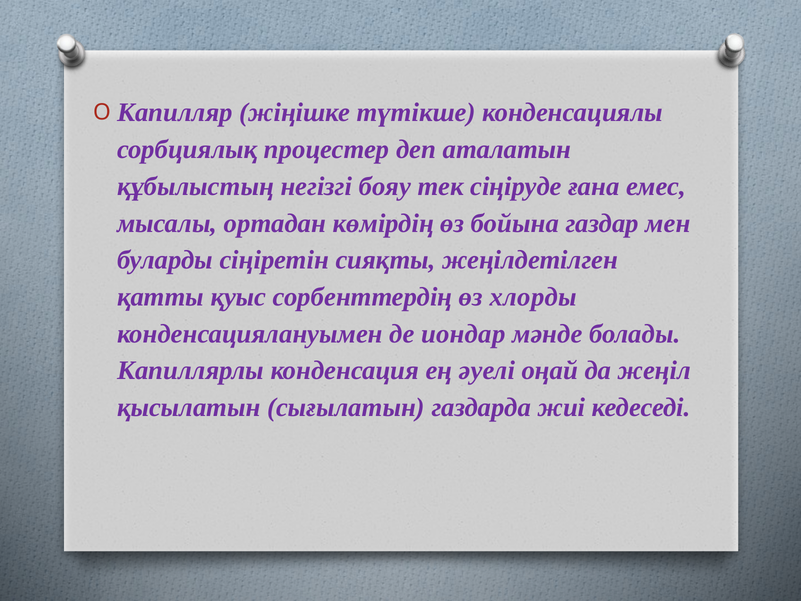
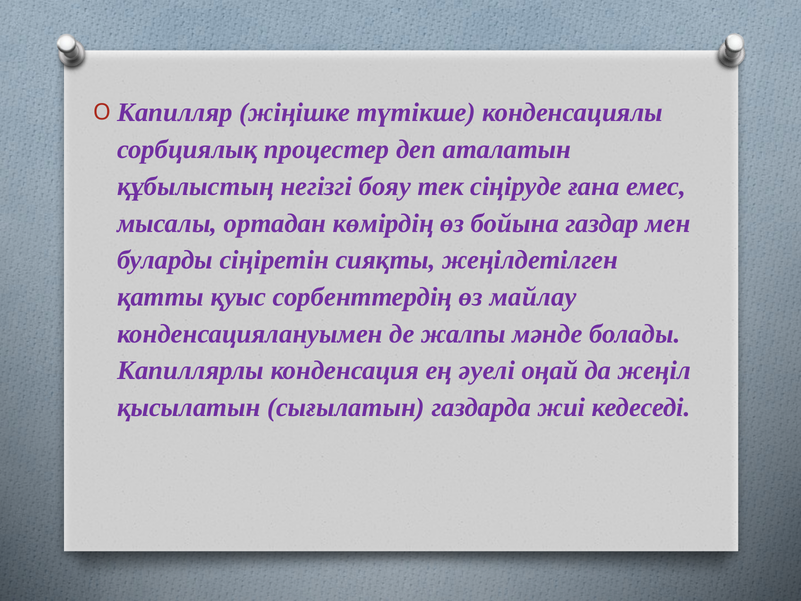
хлорды: хлорды -> майлау (533, 297)
иондар: иондар -> жалпы (464, 334)
